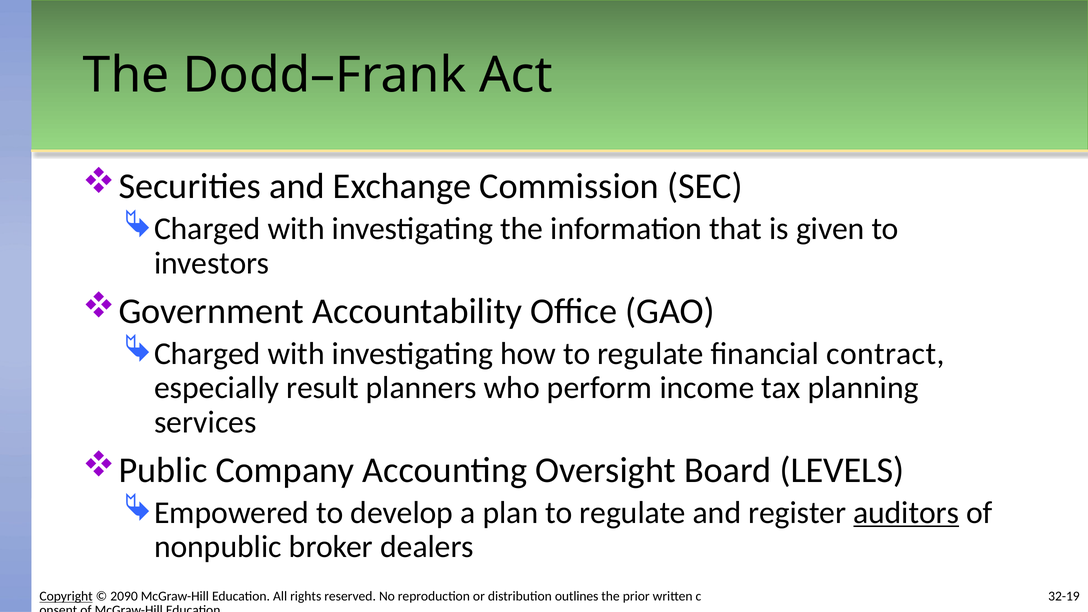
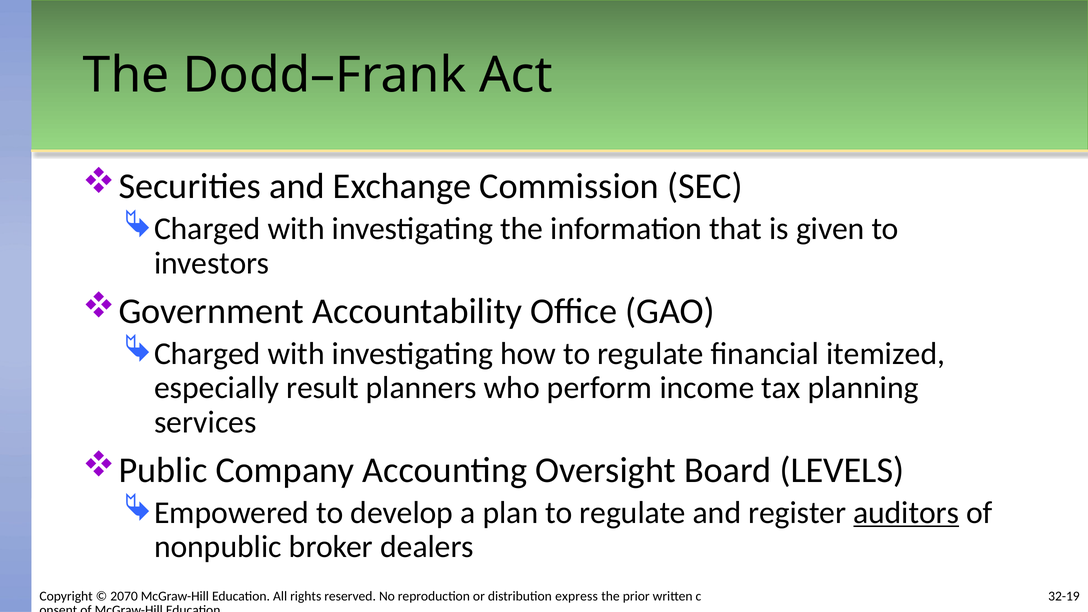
contract: contract -> itemized (886, 354)
Copyright underline: present -> none (66, 596)
2090: 2090 -> 2070 (124, 596)
outlines: outlines -> express (577, 596)
